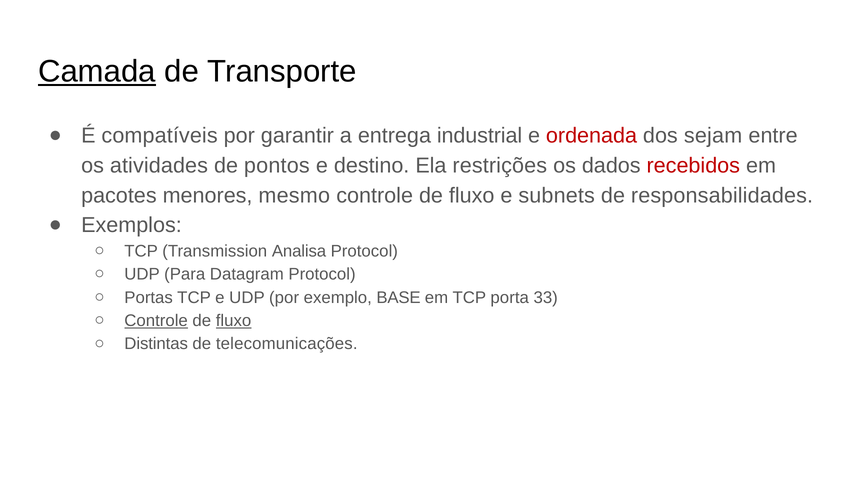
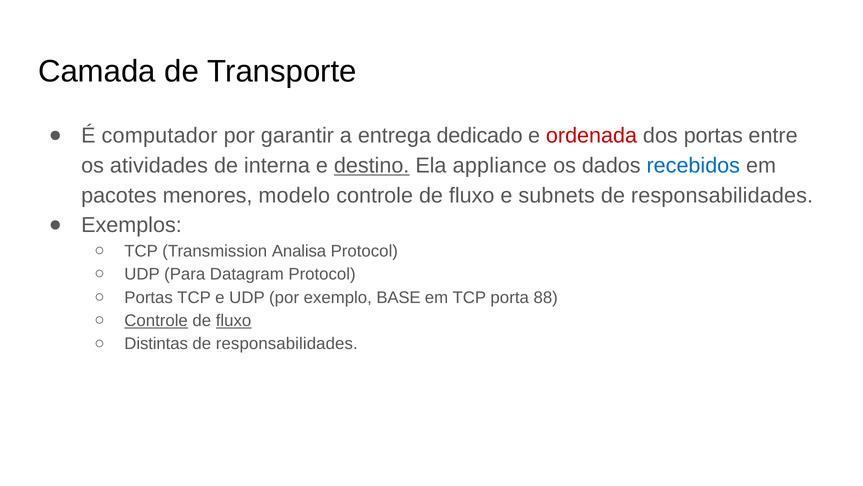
Camada underline: present -> none (97, 71)
compatíveis: compatíveis -> computador (160, 136)
industrial: industrial -> dedicado (480, 136)
dos sejam: sejam -> portas (713, 136)
pontos: pontos -> interna (277, 165)
destino underline: none -> present (372, 165)
restrições: restrições -> appliance (500, 165)
recebidos colour: red -> blue (693, 165)
mesmo: mesmo -> modelo (294, 195)
33: 33 -> 88 (546, 297)
telecomunicações: telecomunicações -> responsabilidades (287, 344)
